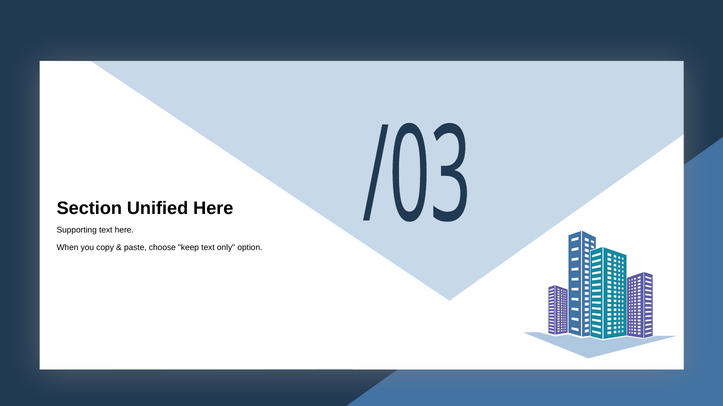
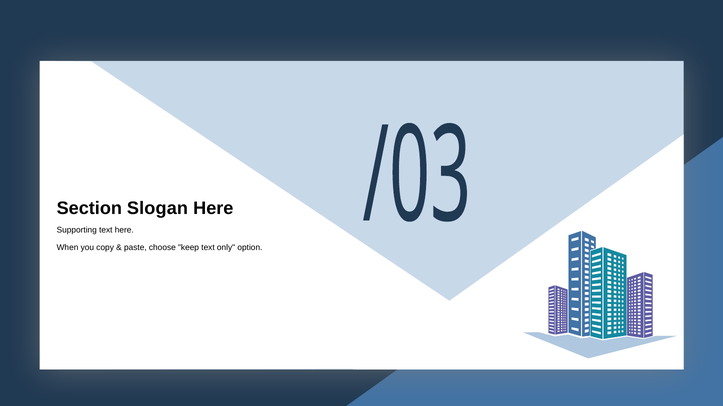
Unified: Unified -> Slogan (157, 208)
